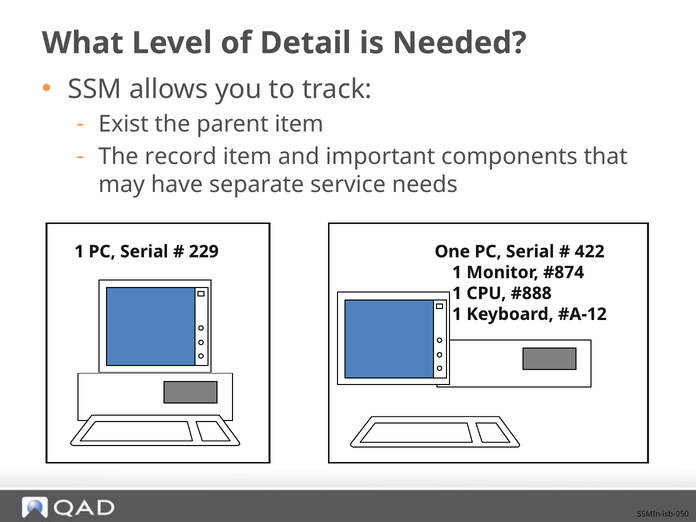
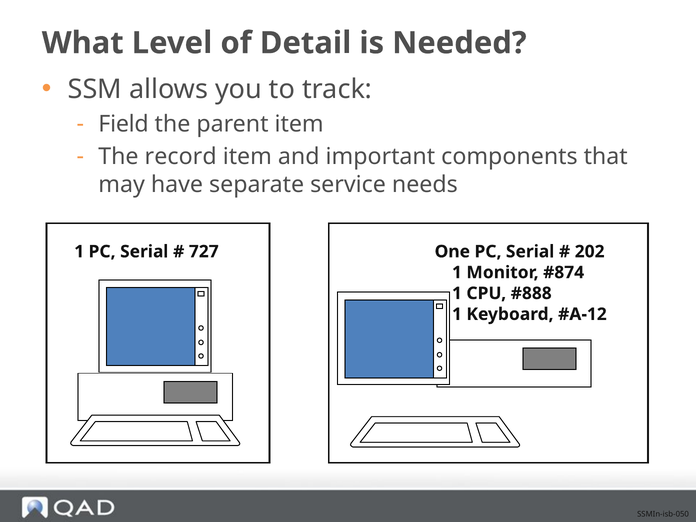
Exist: Exist -> Field (124, 124)
229: 229 -> 727 (204, 252)
422: 422 -> 202 (590, 252)
